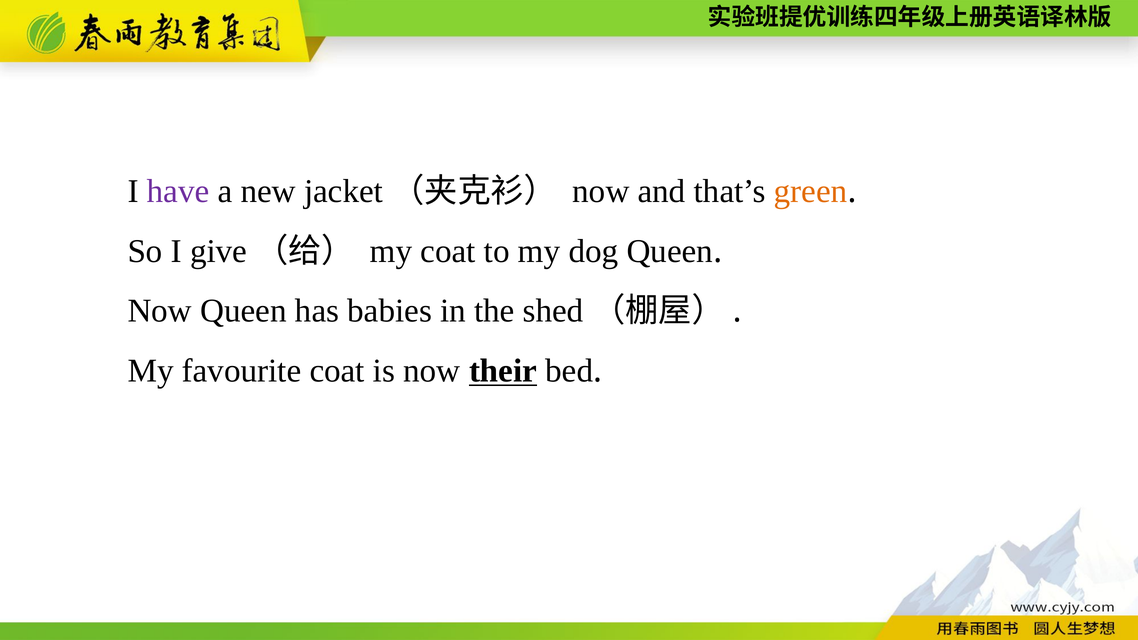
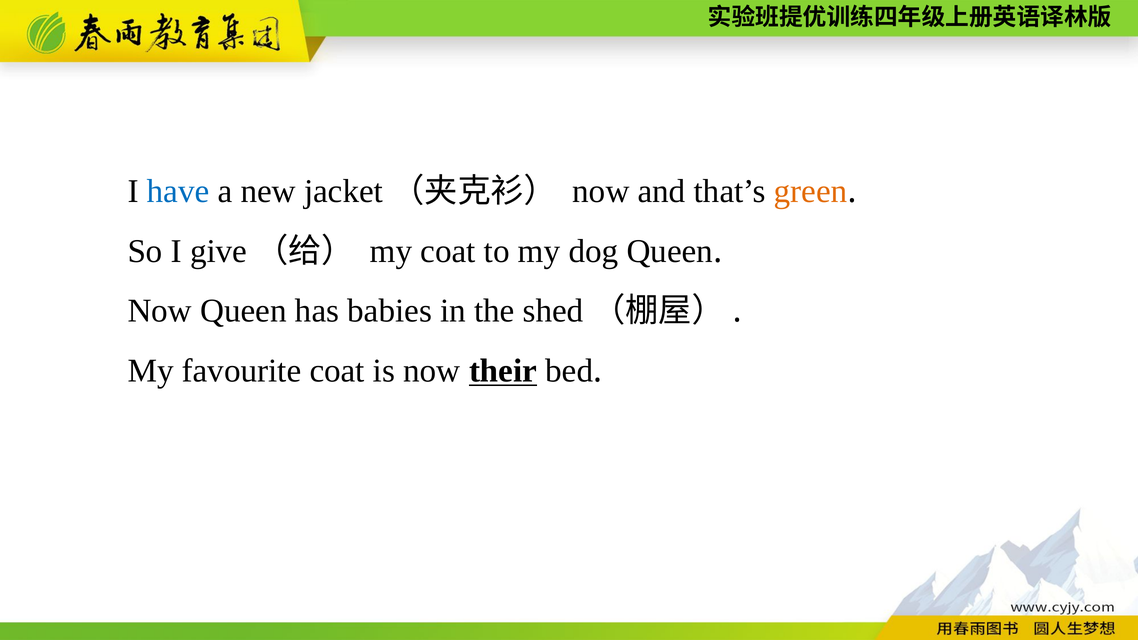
have colour: purple -> blue (178, 191)
